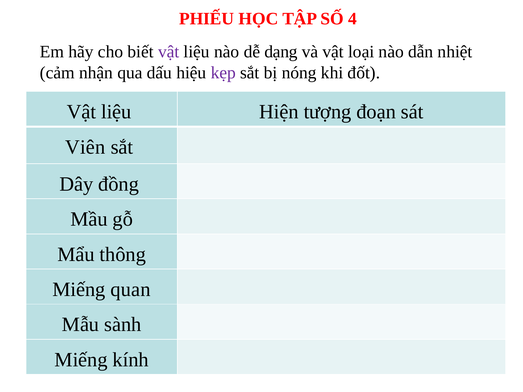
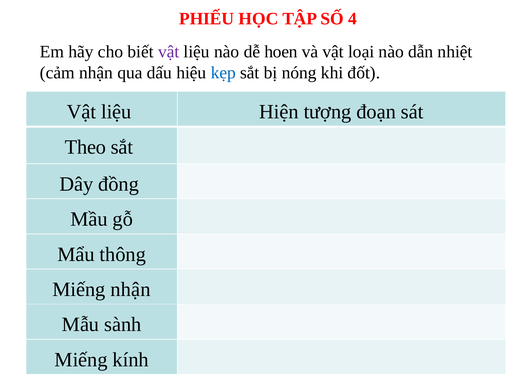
dạng: dạng -> hoen (281, 52)
kẹp colour: purple -> blue (223, 73)
Viên: Viên -> Theo (85, 147)
Miếng quan: quan -> nhận (131, 290)
